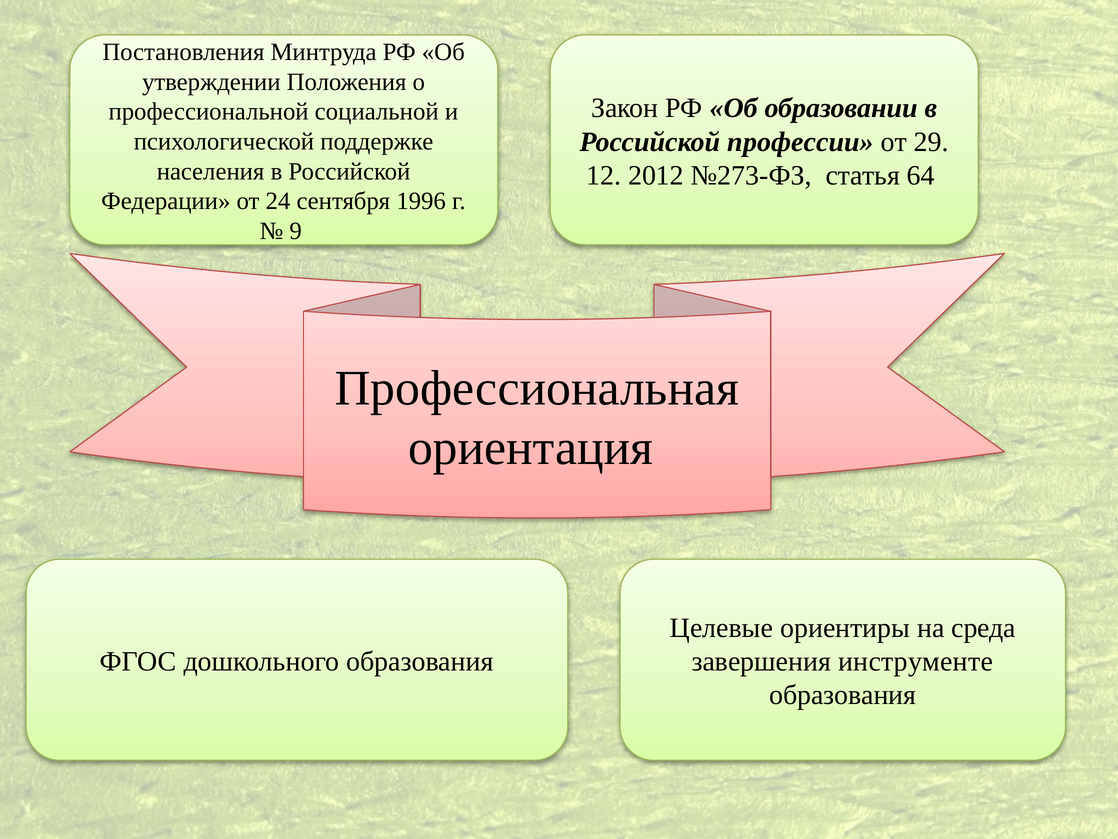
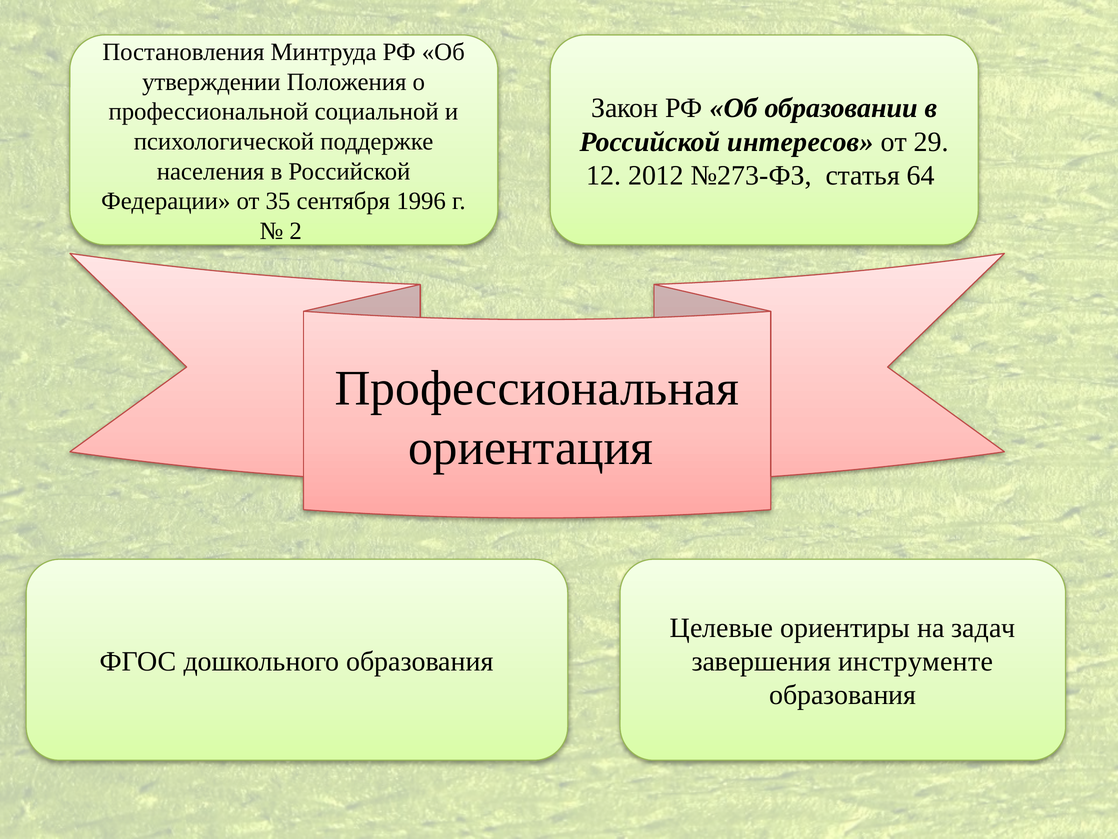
профессии: профессии -> интересов (801, 142)
24: 24 -> 35 (278, 201)
9: 9 -> 2 (296, 231)
среда: среда -> задач (983, 628)
